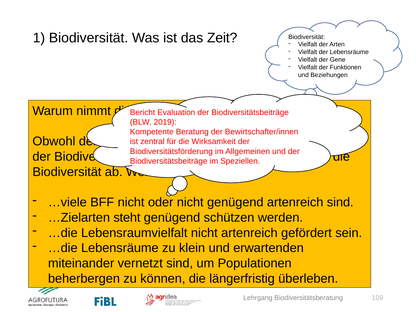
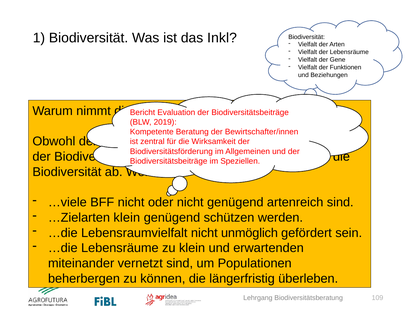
Zeit: Zeit -> Inkl (222, 38)
…Zielarten steht: steht -> klein (127, 218)
nicht artenreich: artenreich -> unmöglich (250, 233)
